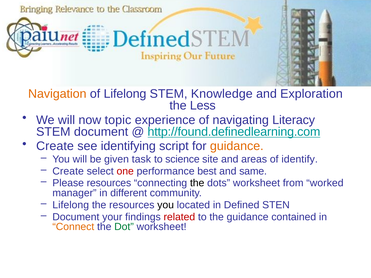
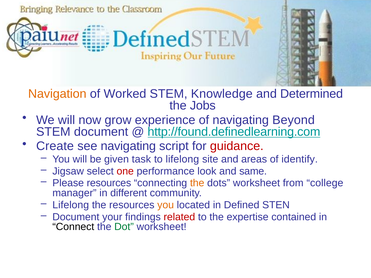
of Lifelong: Lifelong -> Worked (125, 94)
Exploration: Exploration -> Determined (312, 94)
Less: Less -> Jobs (203, 106)
topic: topic -> grow (118, 120)
Literacy: Literacy -> Beyond (294, 120)
see identifying: identifying -> navigating (128, 146)
guidance colour: orange -> red (237, 146)
to science: science -> lifelong (182, 159)
Create: Create -> Jigsaw (68, 171)
best: best -> look (207, 171)
the colour: black -> orange (197, 183)
worked: worked -> college (325, 183)
you colour: black -> orange (166, 205)
the guidance: guidance -> expertise (248, 217)
Connect colour: orange -> black (73, 227)
